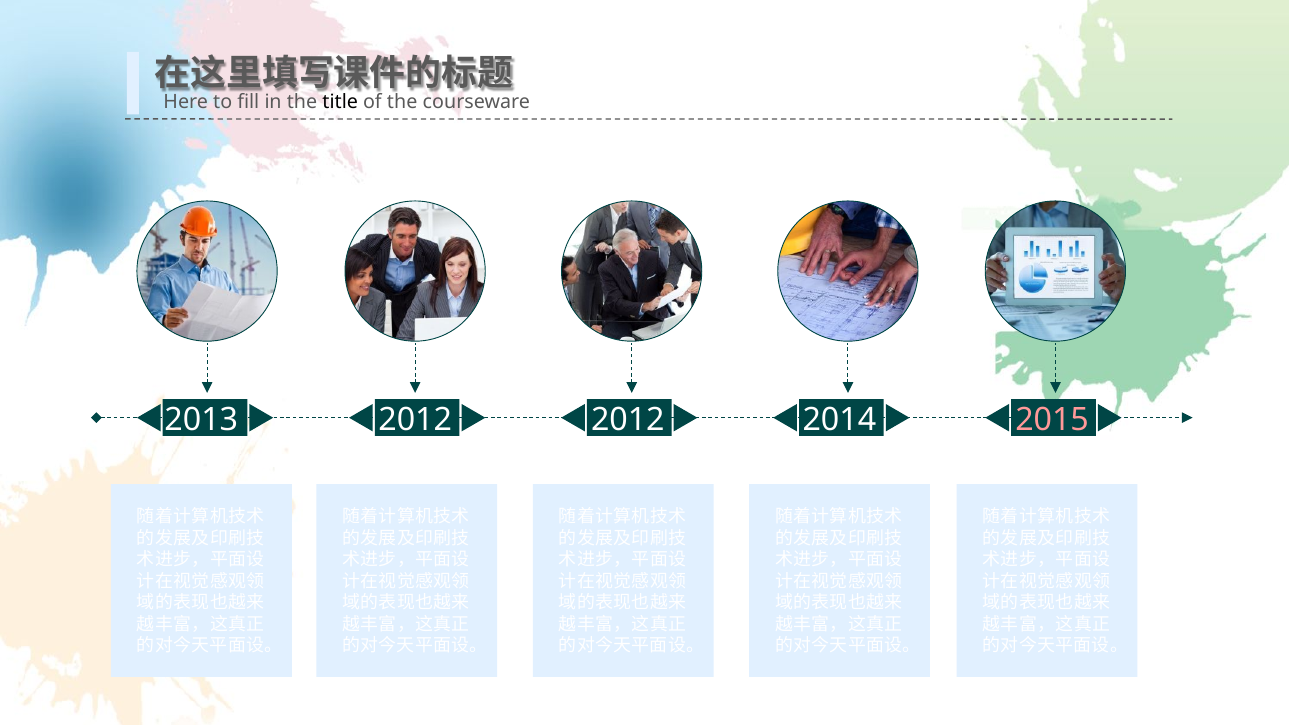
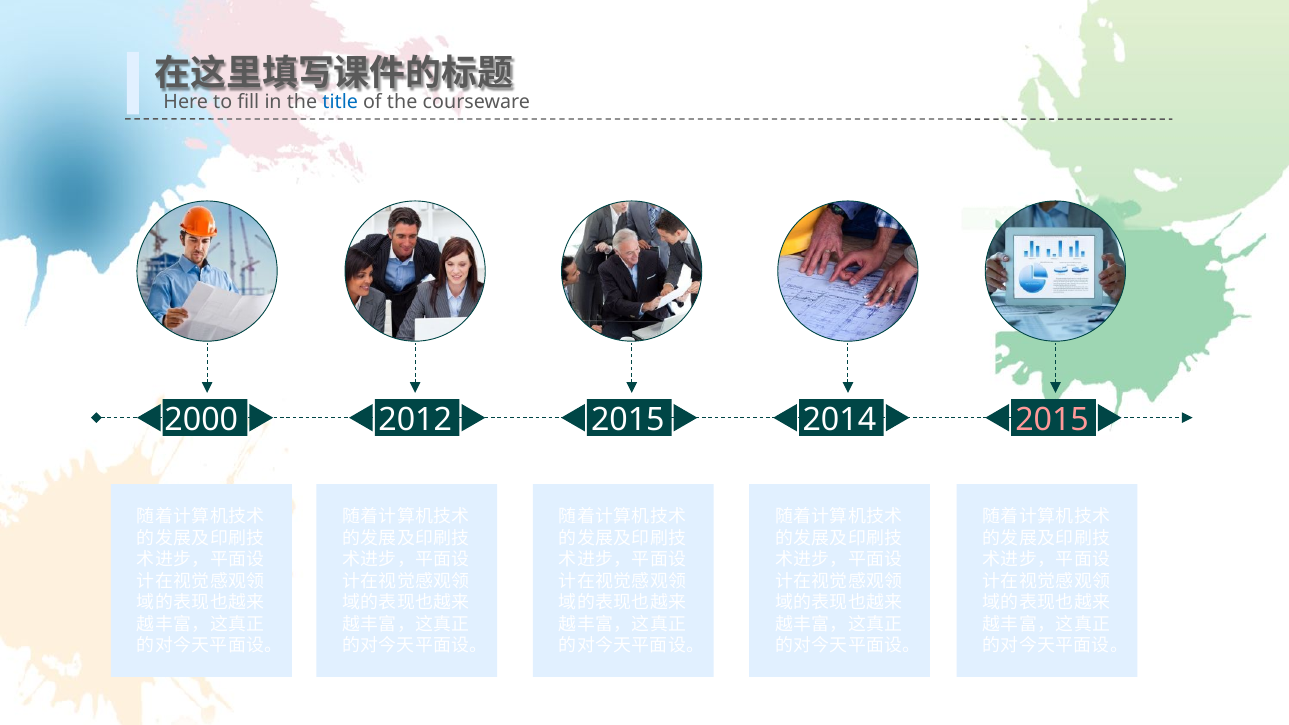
title colour: black -> blue (340, 102)
2013: 2013 -> 2000 (201, 420)
2012 2012: 2012 -> 2015 (628, 420)
